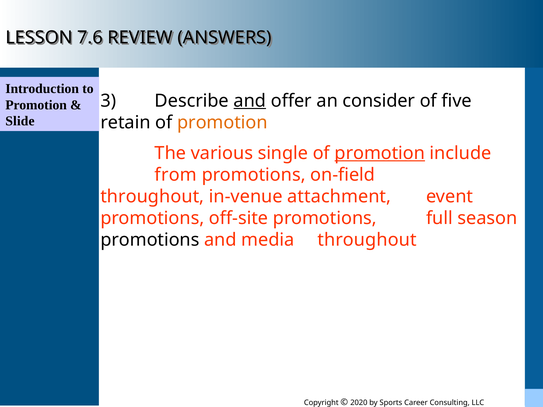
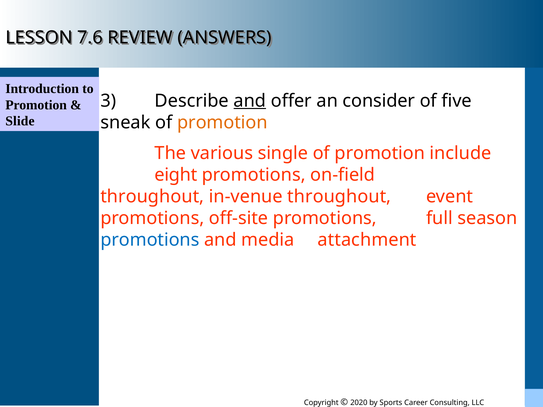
retain: retain -> sneak (125, 123)
promotion underline: present -> none (380, 153)
from: from -> eight (176, 175)
in-venue attachment: attachment -> throughout (339, 197)
promotions colour: black -> blue (150, 240)
media throughout: throughout -> attachment (367, 240)
